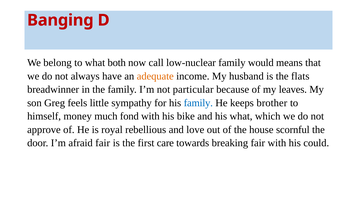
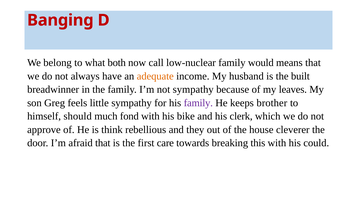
flats: flats -> built (300, 76)
not particular: particular -> sympathy (193, 89)
family colour: blue -> purple (198, 103)
money: money -> should (78, 116)
his what: what -> clerk (241, 116)
royal: royal -> think (112, 130)
love: love -> they (195, 130)
scornful: scornful -> cleverer (293, 130)
afraid fair: fair -> that (103, 143)
breaking fair: fair -> this (258, 143)
